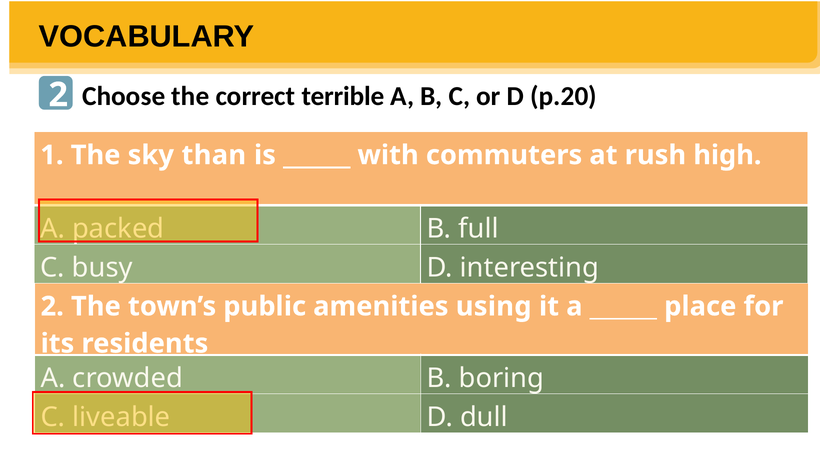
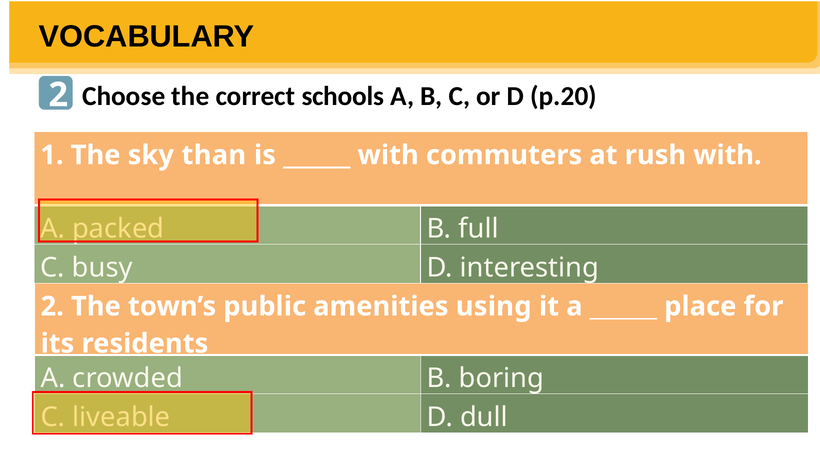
terrible: terrible -> schools (343, 96)
rush high: high -> with (727, 155)
